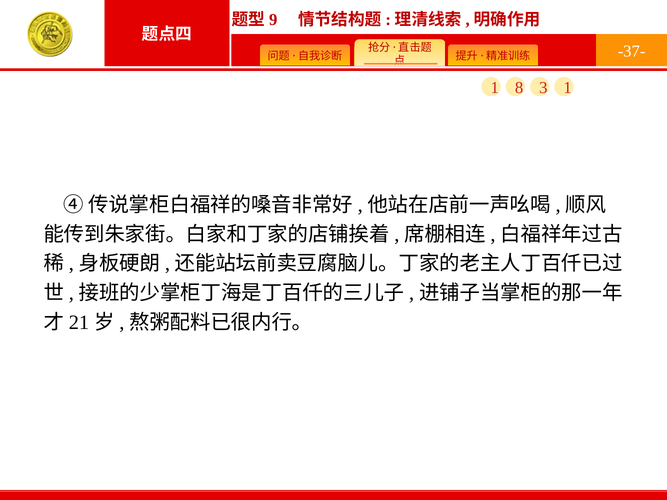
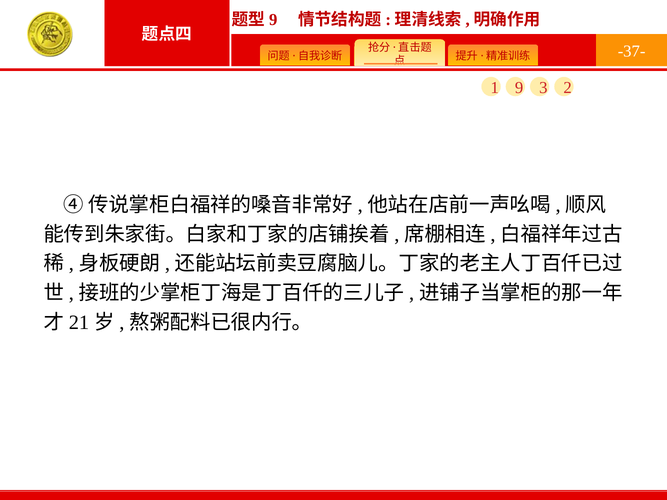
8: 8 -> 9 (519, 88)
3 1: 1 -> 2 (568, 88)
